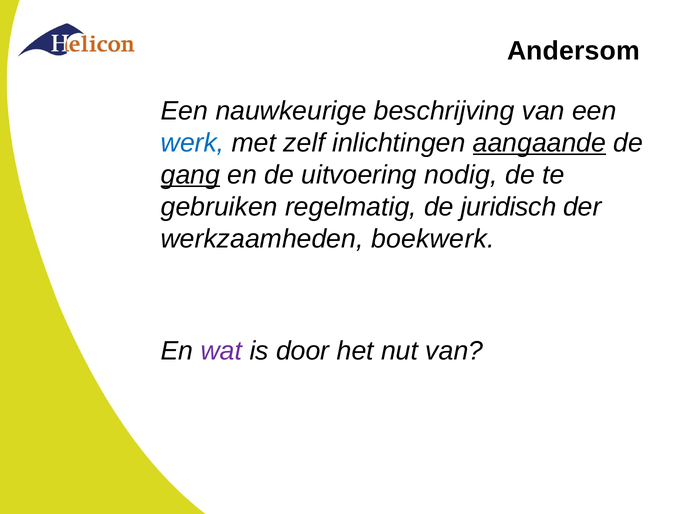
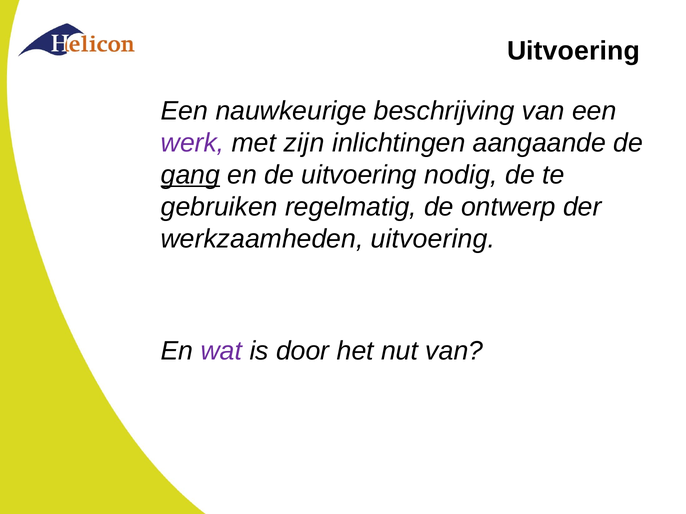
Andersom: Andersom -> Uitvoering (574, 51)
werk colour: blue -> purple (193, 143)
zelf: zelf -> zijn (304, 143)
aangaande underline: present -> none (539, 143)
juridisch: juridisch -> ontwerp (508, 207)
werkzaamheden boekwerk: boekwerk -> uitvoering (433, 239)
